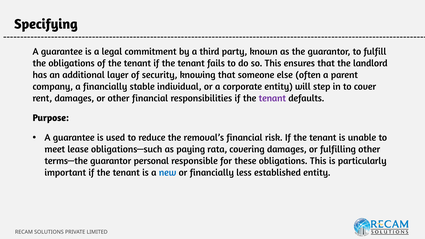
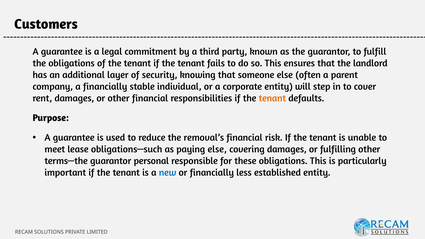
Specifying: Specifying -> Customers (46, 24)
tenant colour: purple -> orange (272, 98)
paying rata: rata -> else (217, 149)
